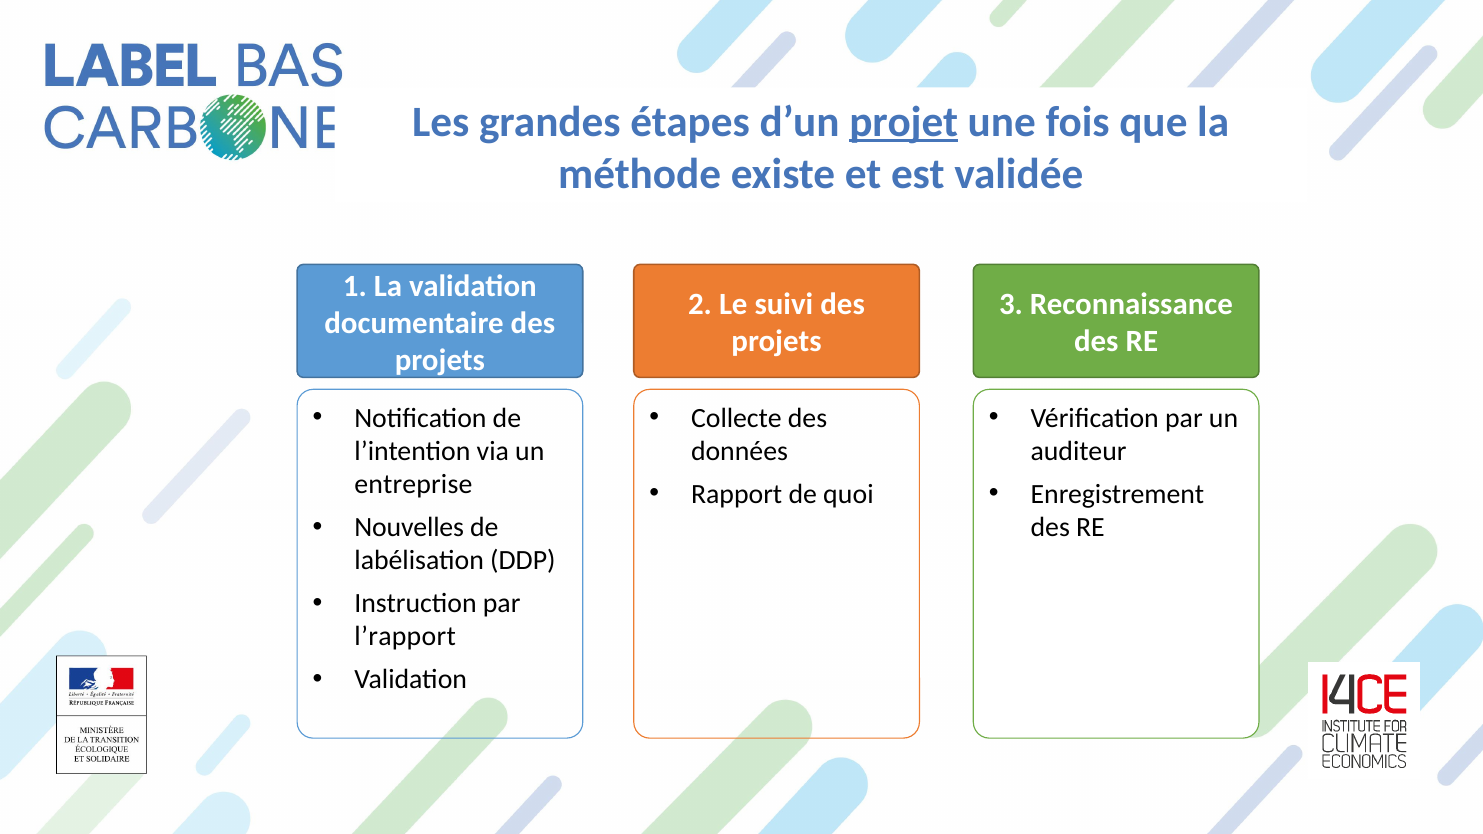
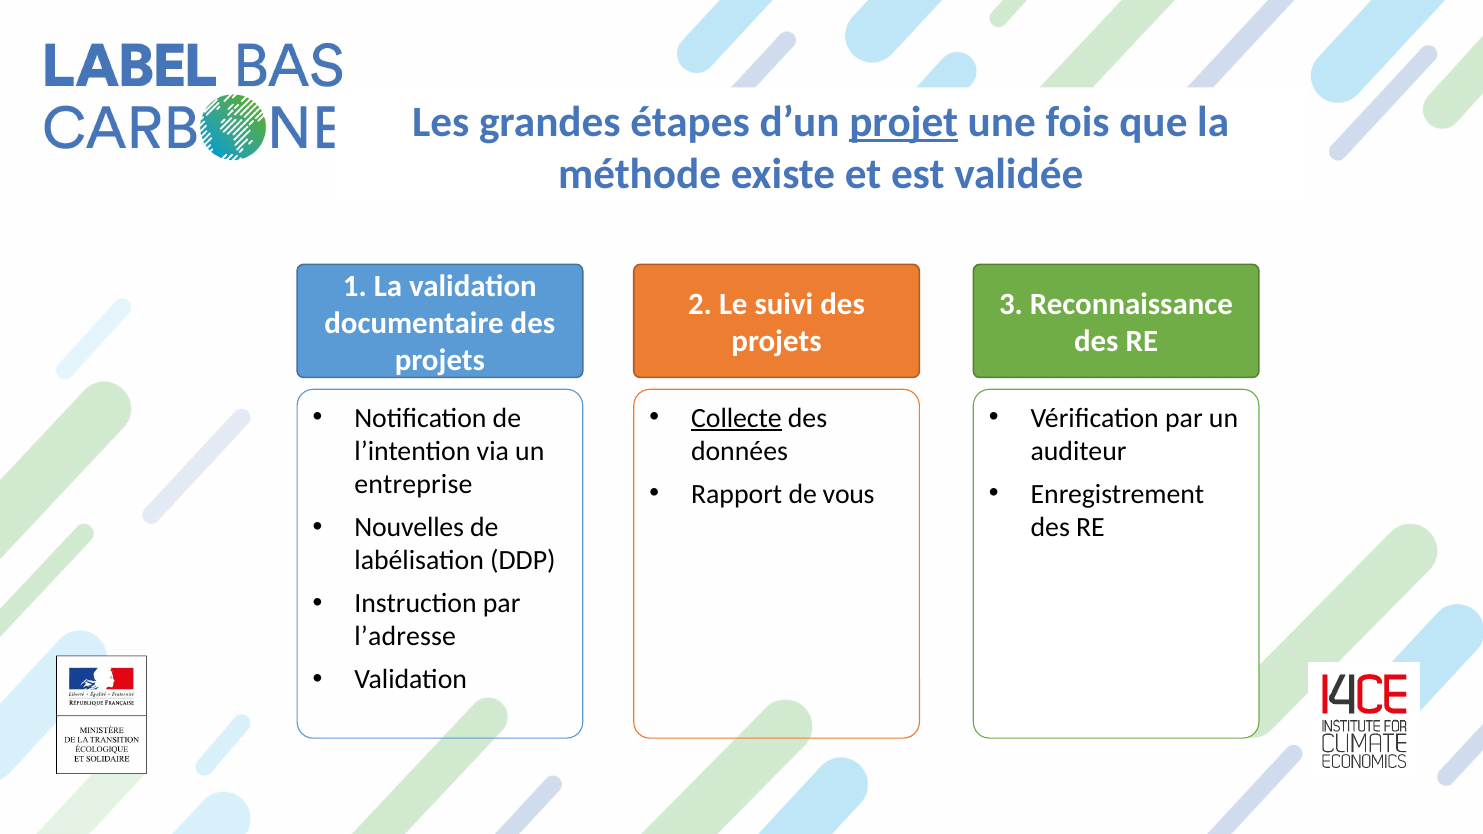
Collecte underline: none -> present (736, 418)
quoi: quoi -> vous (849, 494)
l’rapport: l’rapport -> l’adresse (405, 637)
